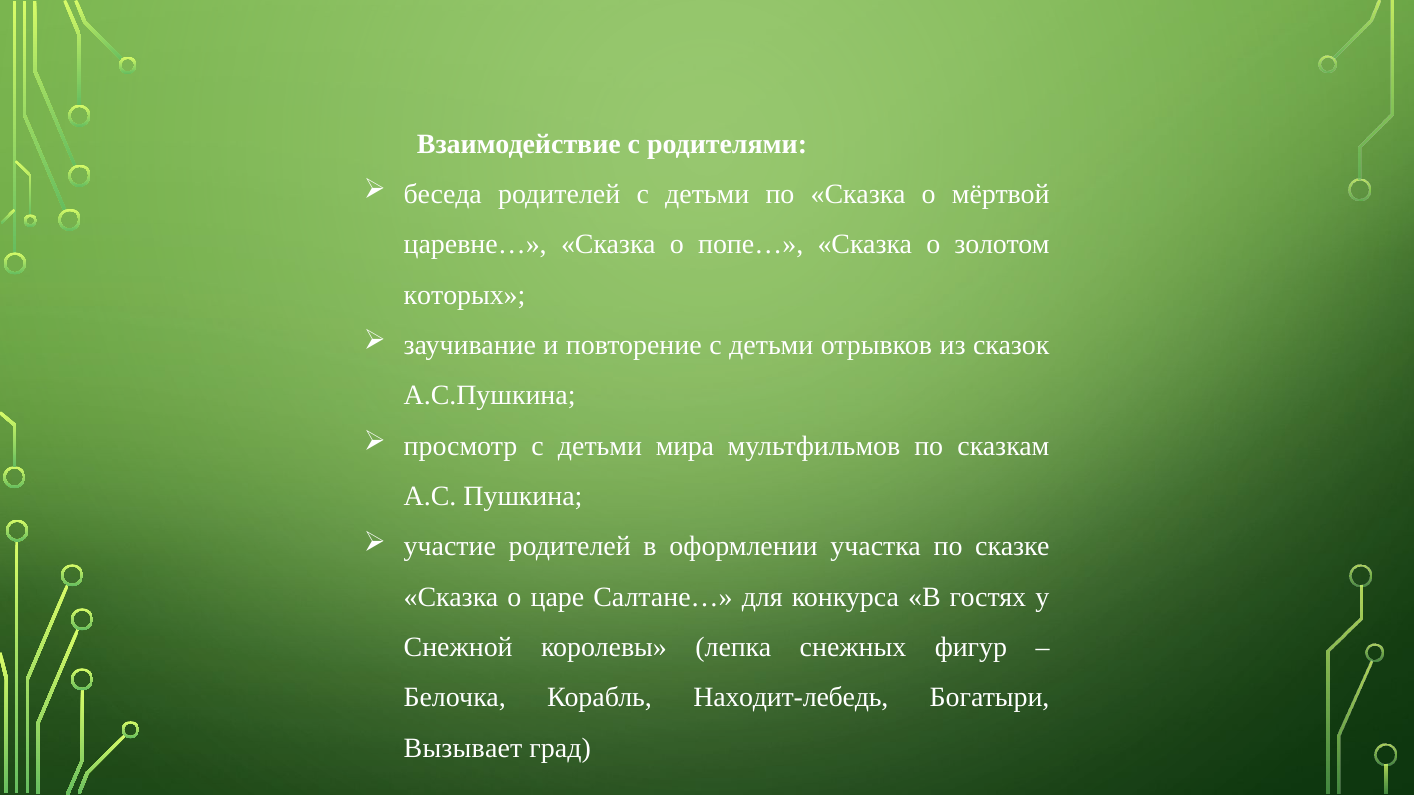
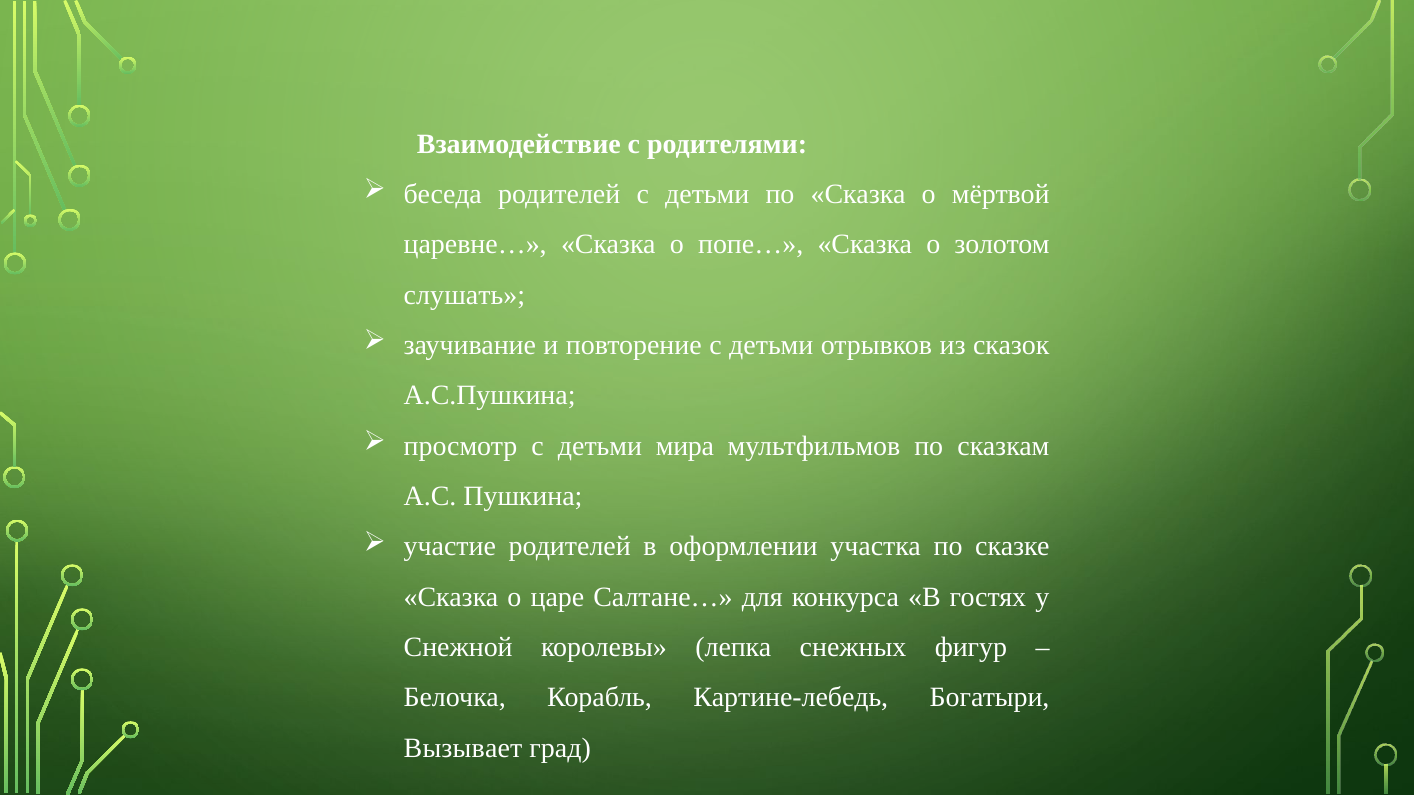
которых: которых -> слушать (464, 295)
Находит-лебедь: Находит-лебедь -> Картине-лебедь (791, 698)
